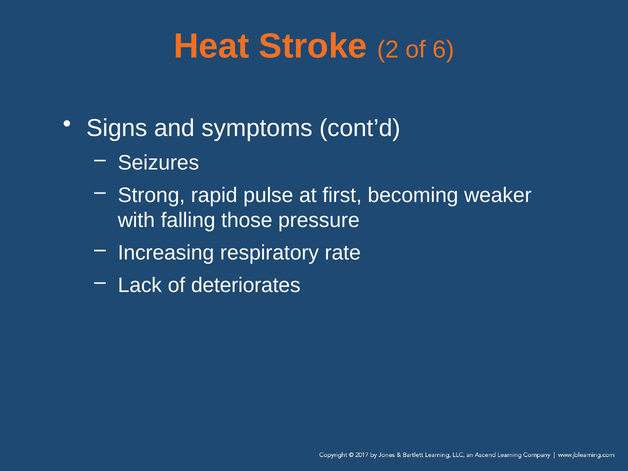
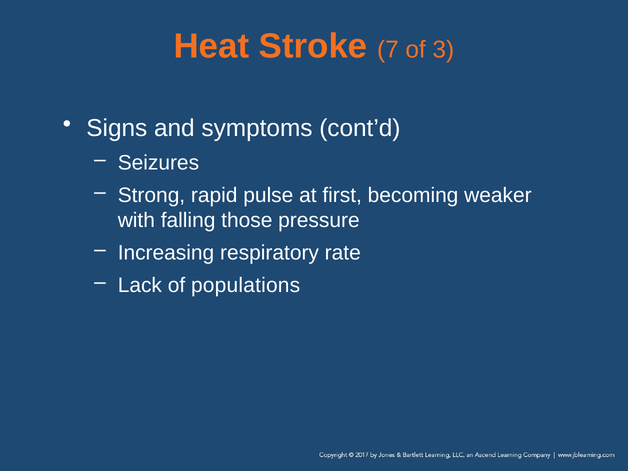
2: 2 -> 7 (388, 50)
6: 6 -> 3 (443, 50)
deteriorates: deteriorates -> populations (246, 285)
